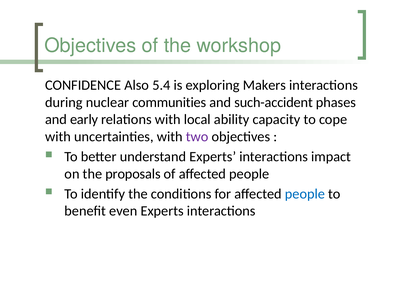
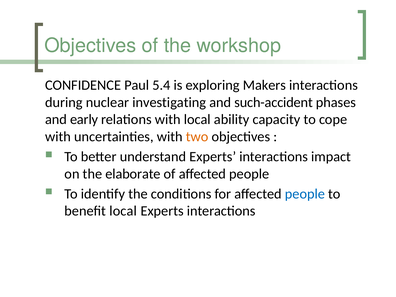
Also: Also -> Paul (137, 85)
communities: communities -> investigating (169, 102)
two colour: purple -> orange (197, 137)
proposals: proposals -> elaborate (133, 174)
benefit even: even -> local (123, 211)
